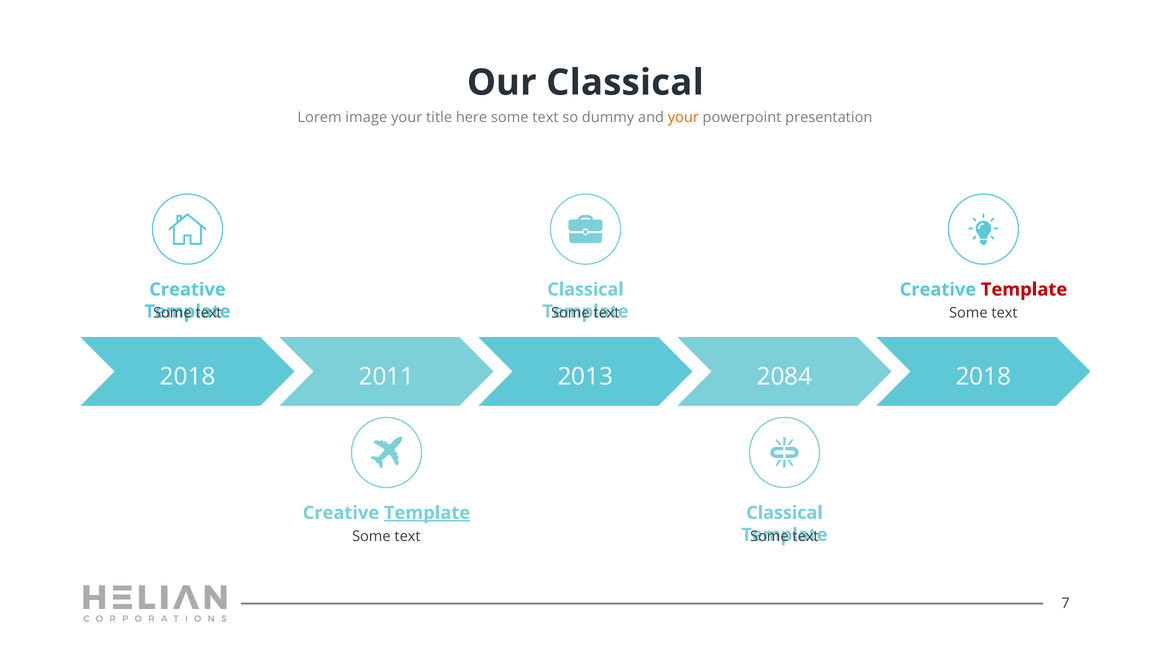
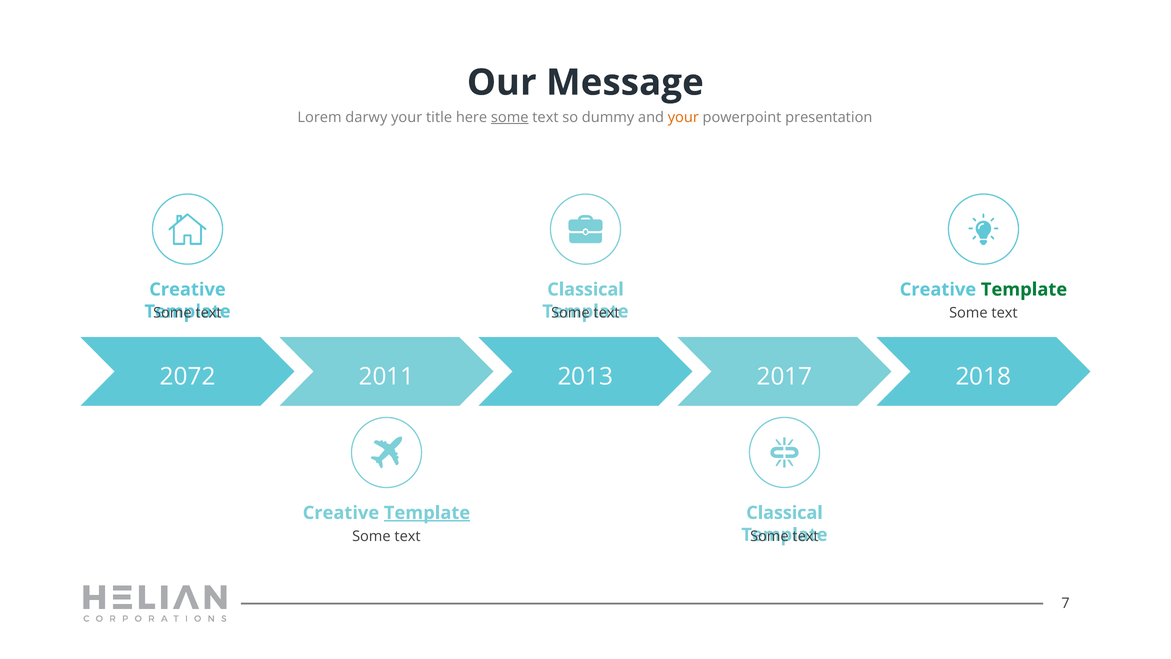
Our Classical: Classical -> Message (625, 83)
image: image -> darwy (366, 117)
some underline: none -> present (510, 117)
Template colour: red -> green (1024, 289)
2018: 2018 -> 2072 (188, 376)
2084: 2084 -> 2017 (784, 376)
